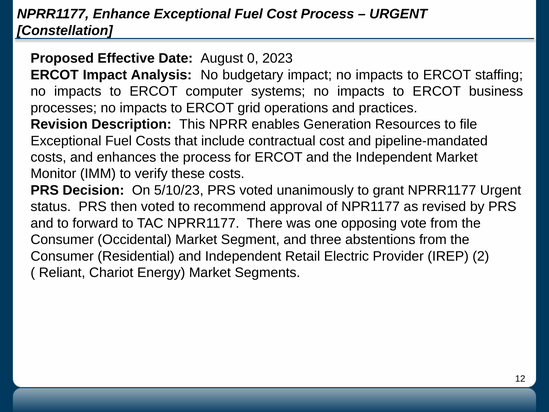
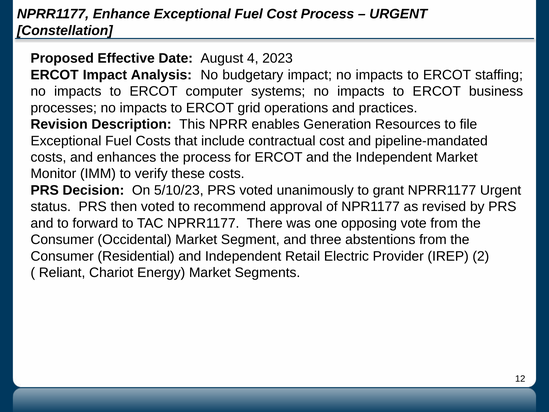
0: 0 -> 4 (253, 58)
